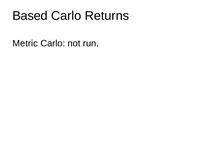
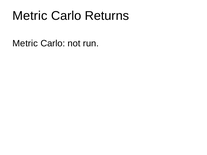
Based: Based -> Metric (30, 16)
